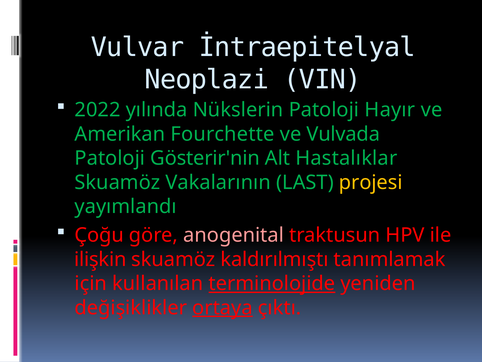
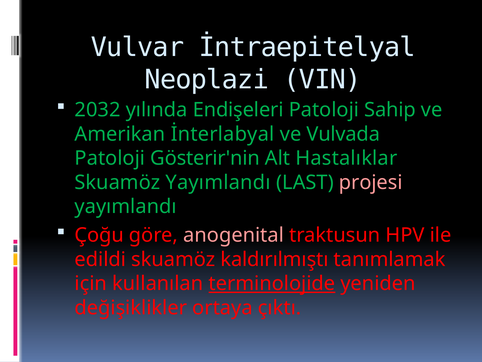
2022: 2022 -> 2032 (98, 110)
Nükslerin: Nükslerin -> Endişeleri (238, 110)
Hayır: Hayır -> Sahip (390, 110)
Fourchette: Fourchette -> İnterlabyal (223, 134)
Skuamöz Vakalarının: Vakalarının -> Yayımlandı (218, 182)
projesi colour: yellow -> pink (371, 182)
ilişkin: ilişkin -> edildi (100, 259)
ortaya underline: present -> none (223, 307)
